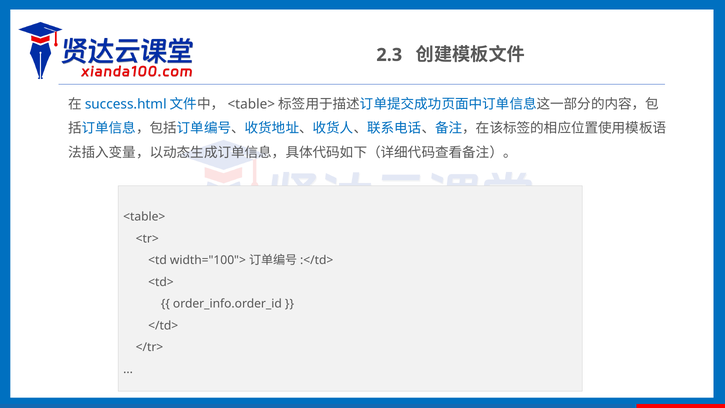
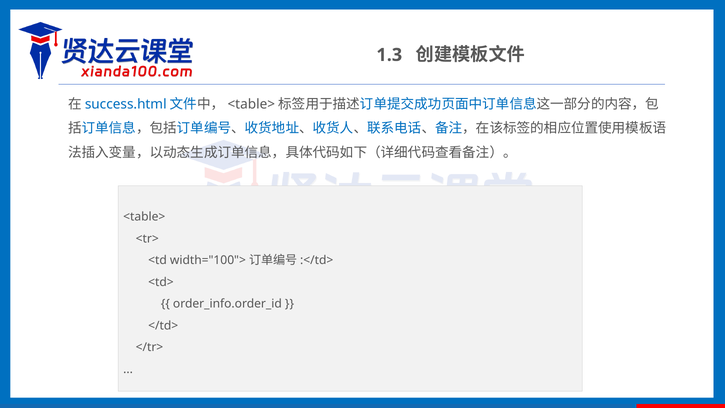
2.3: 2.3 -> 1.3 (389, 55)
